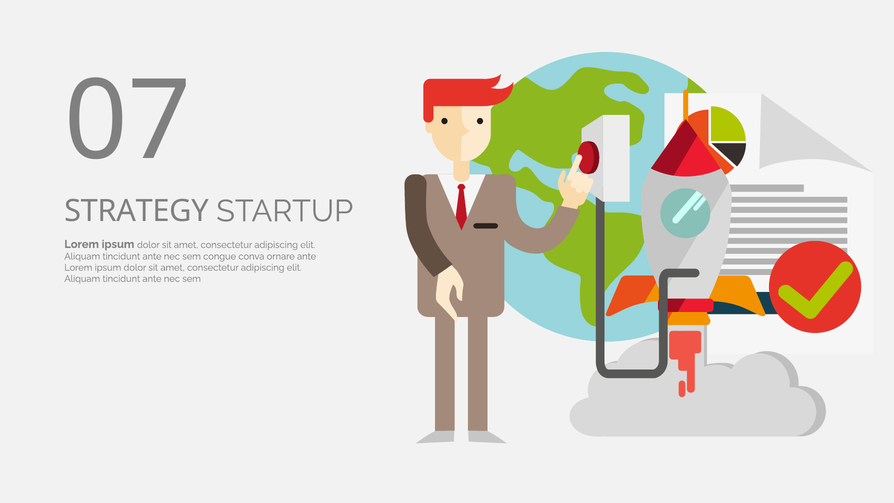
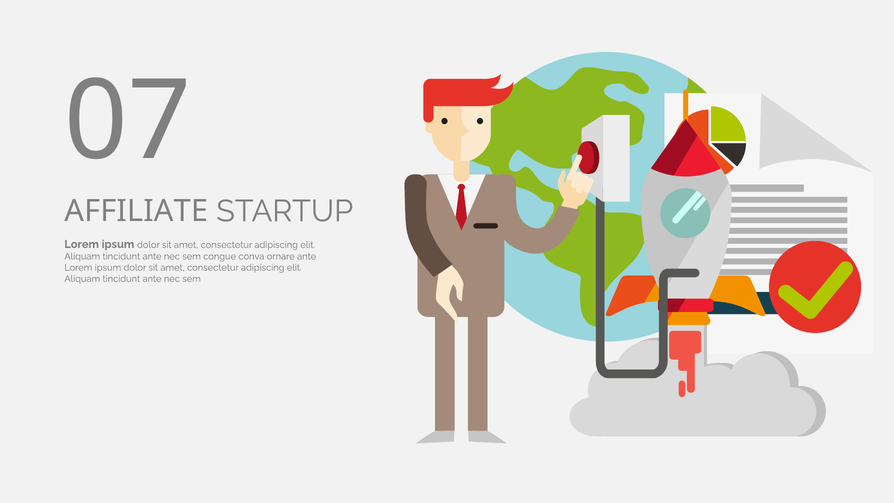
STRATEGY: STRATEGY -> AFFILIATE (136, 211)
